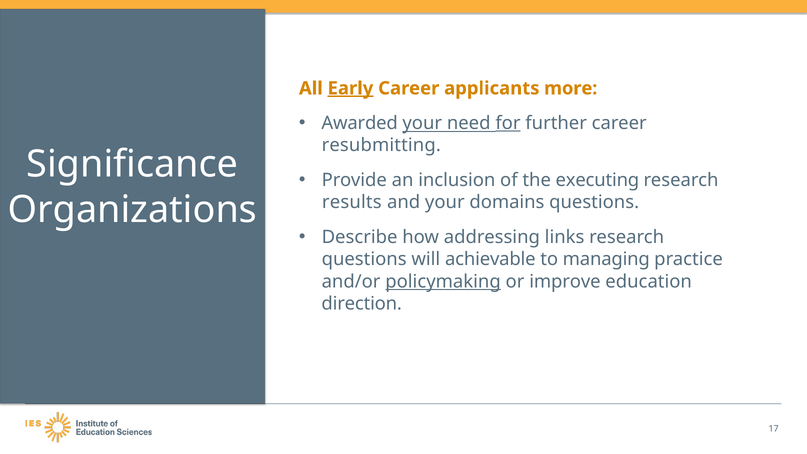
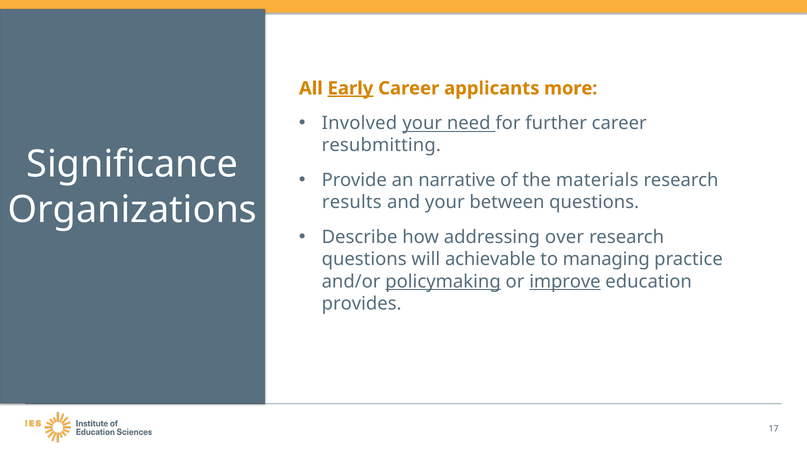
Awarded: Awarded -> Involved (359, 123)
for underline: present -> none (508, 123)
inclusion: inclusion -> narrative (457, 180)
executing: executing -> materials (597, 180)
domains: domains -> between (507, 202)
links: links -> over (564, 237)
improve underline: none -> present (565, 281)
direction: direction -> provides (362, 304)
